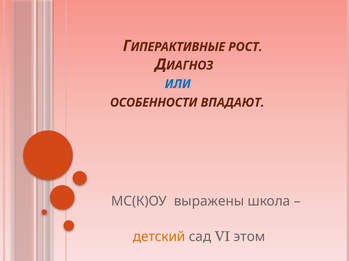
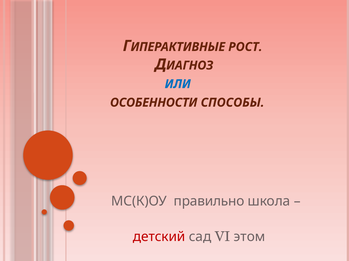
ВПАДАЮТ: ВПАДАЮТ -> СПОСОБЫ (232, 103)
выражены: выражены -> правильно (209, 202)
детский colour: orange -> red (159, 237)
